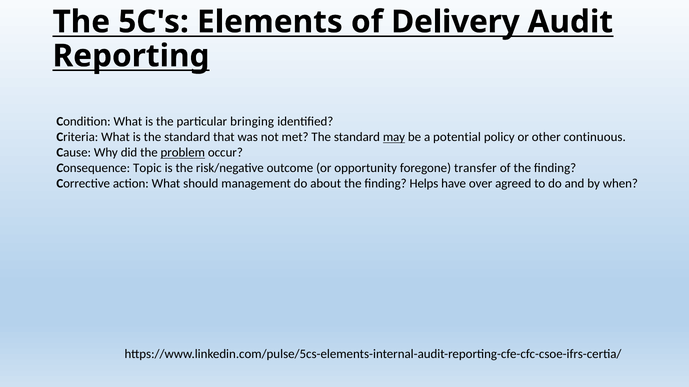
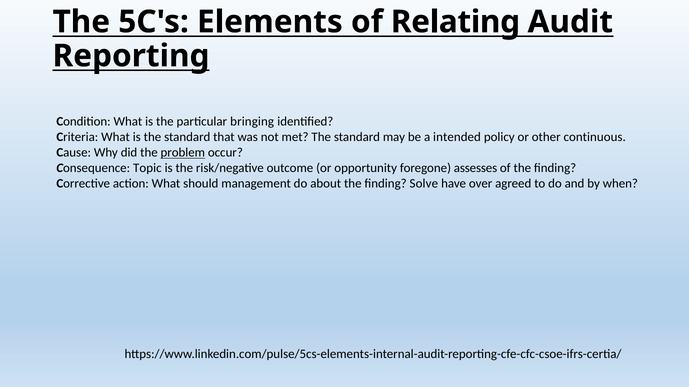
Delivery: Delivery -> Relating (455, 22)
may underline: present -> none (394, 137)
potential: potential -> intended (457, 137)
transfer: transfer -> assesses (476, 168)
Helps: Helps -> Solve (424, 184)
